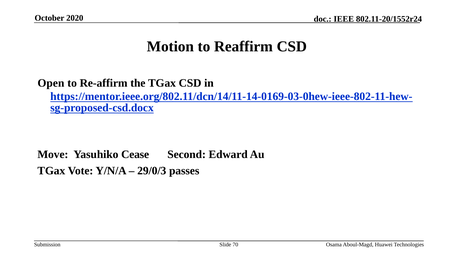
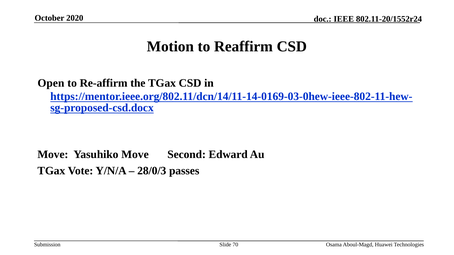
Yasuhiko Cease: Cease -> Move (135, 155)
29/0/3: 29/0/3 -> 28/0/3 (152, 171)
